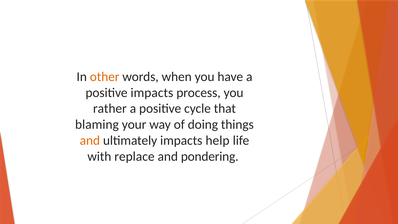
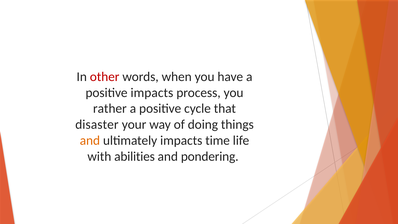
other colour: orange -> red (105, 77)
blaming: blaming -> disaster (97, 124)
help: help -> time (218, 140)
replace: replace -> abilities (135, 156)
